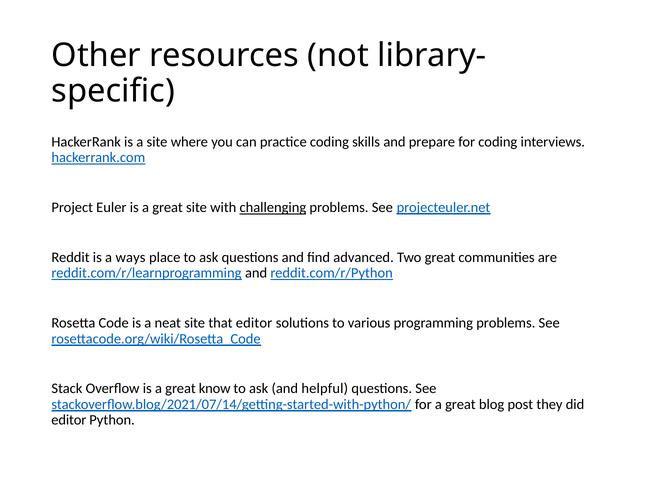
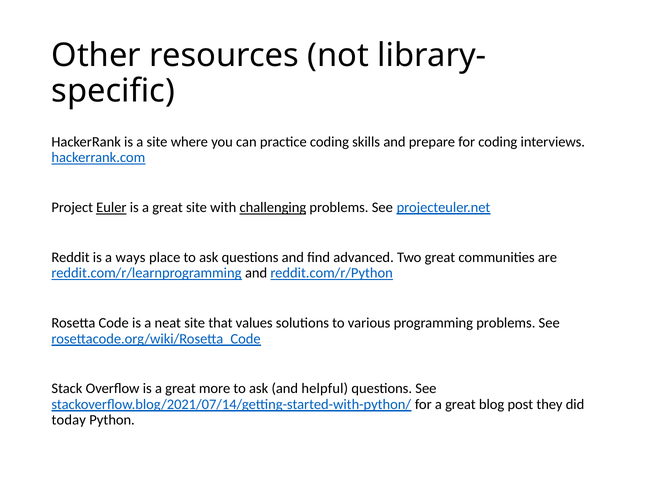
Euler underline: none -> present (111, 207)
that editor: editor -> values (254, 322)
know: know -> more (215, 388)
editor: editor -> today (69, 420)
